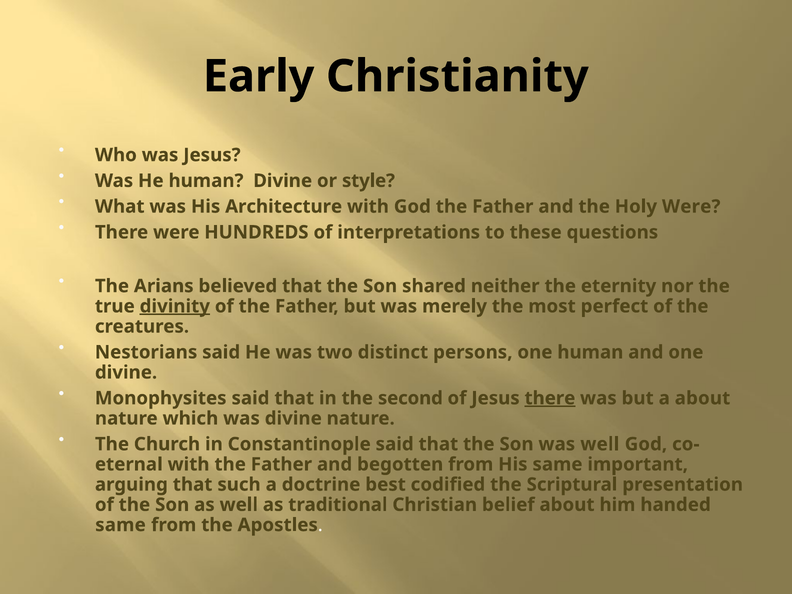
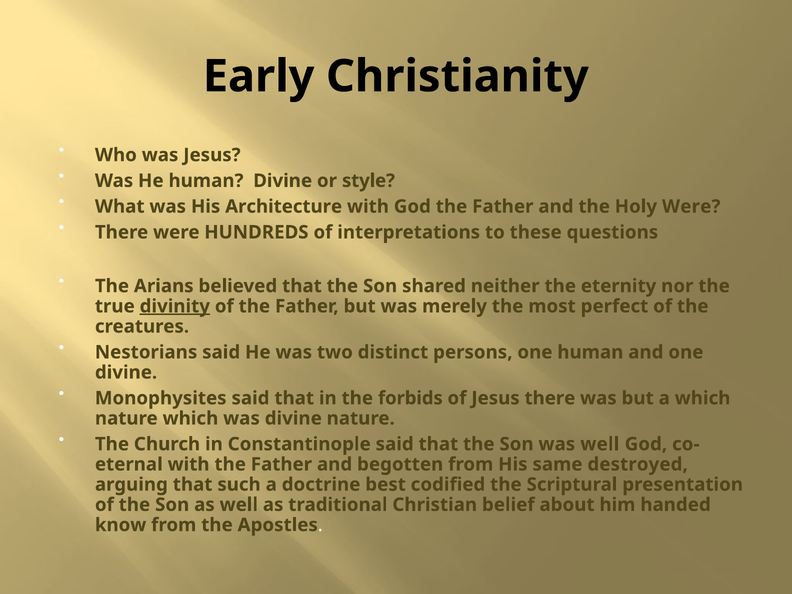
second: second -> forbids (410, 398)
there underline: present -> none (550, 398)
a about: about -> which (703, 398)
important: important -> destroyed (638, 464)
same: same -> know (121, 525)
